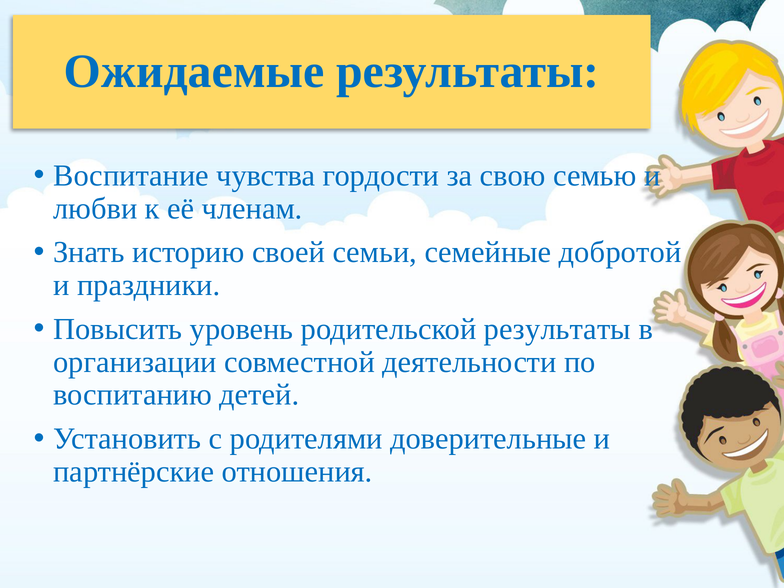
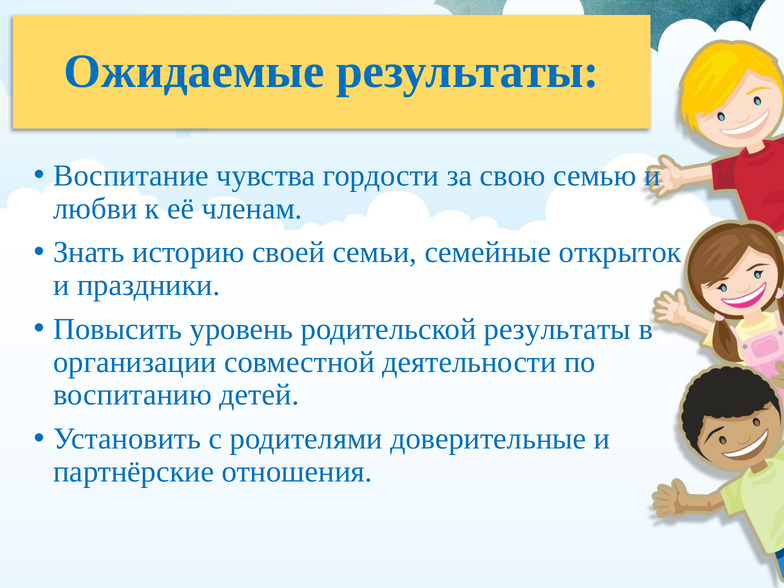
добротой: добротой -> открыток (620, 252)
